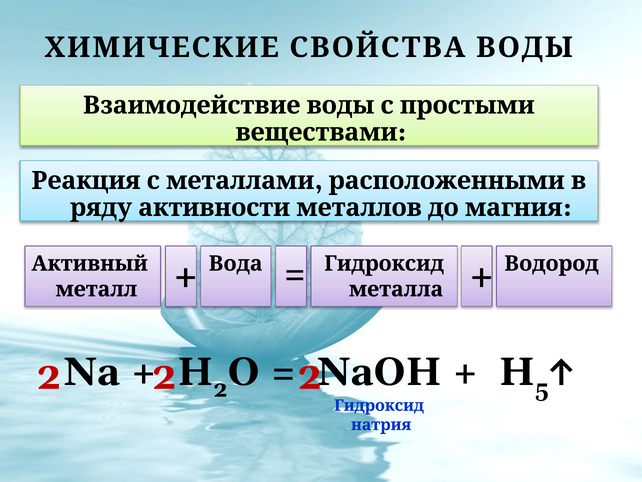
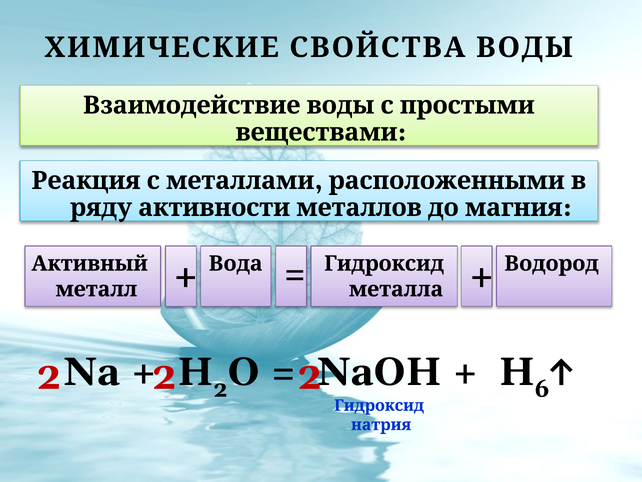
5: 5 -> 6 (542, 389)
